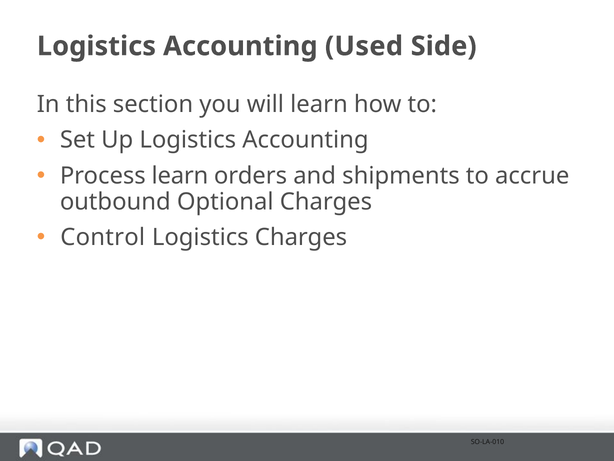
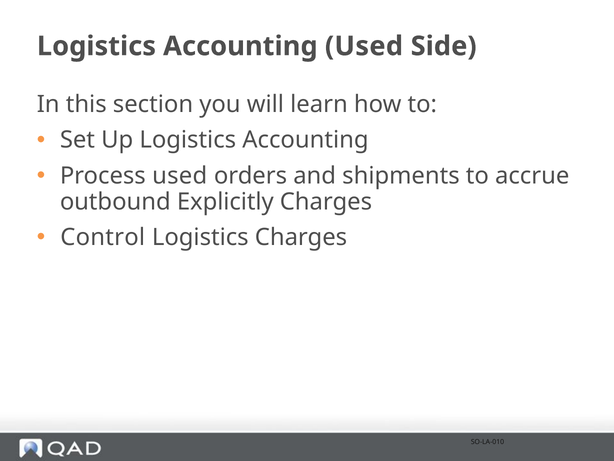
Process learn: learn -> used (180, 176)
Optional: Optional -> Explicitly (225, 201)
